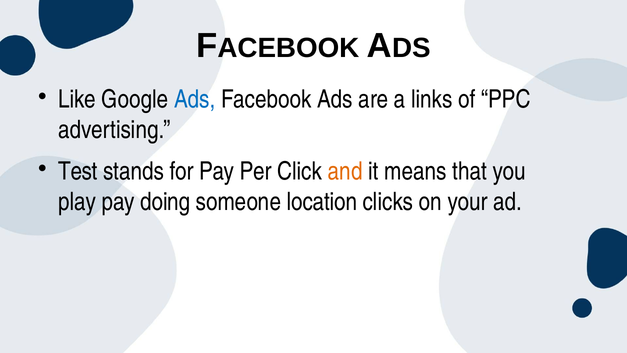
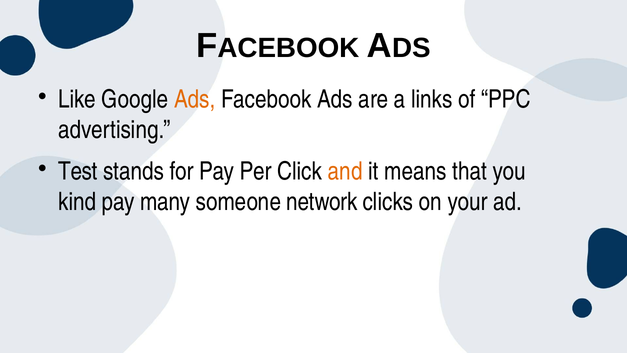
Ads colour: blue -> orange (195, 99)
play: play -> kind (77, 202)
doing: doing -> many (165, 202)
location: location -> network (322, 202)
